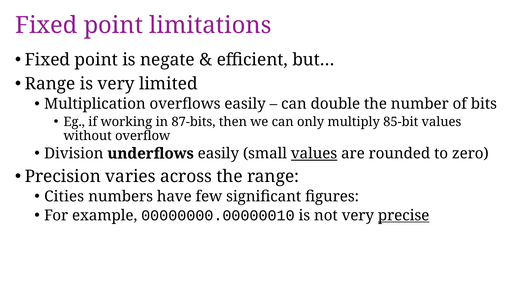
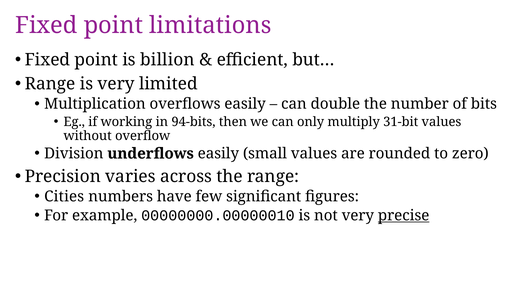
negate: negate -> billion (167, 60)
87-bits: 87-bits -> 94-bits (193, 122)
85-bit: 85-bit -> 31-bit (401, 122)
values underline: present -> none (314, 153)
